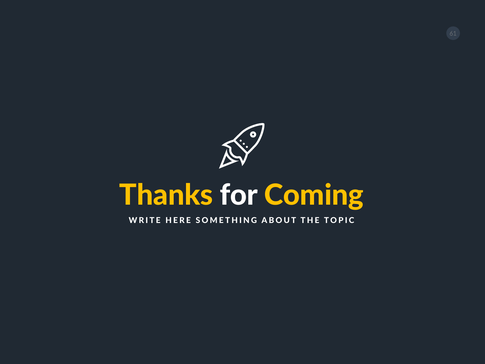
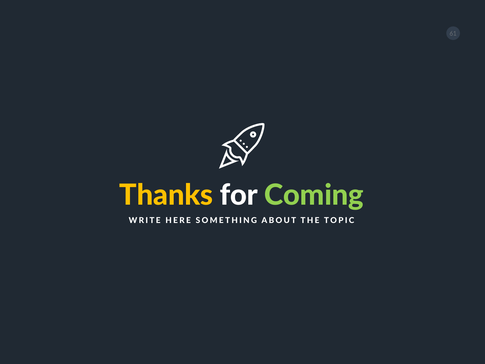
Coming colour: yellow -> light green (314, 195)
